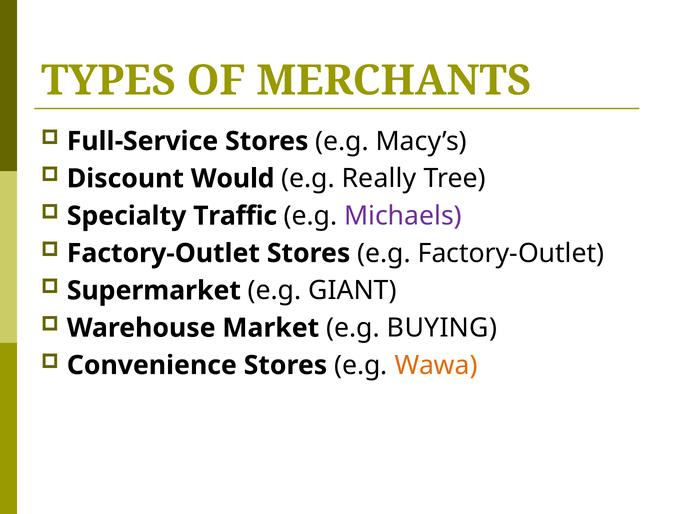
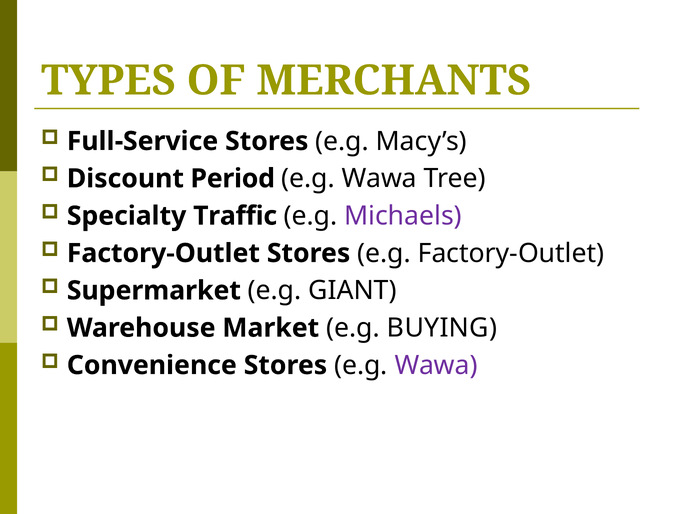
Would: Would -> Period (233, 178)
Really: Really -> Wawa (379, 178)
Wawa colour: orange -> purple (436, 365)
